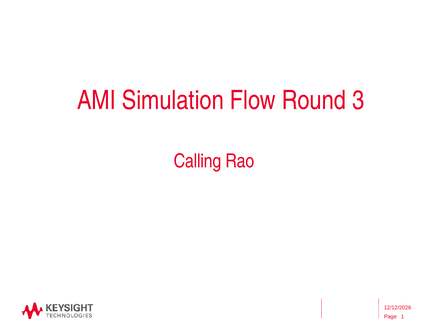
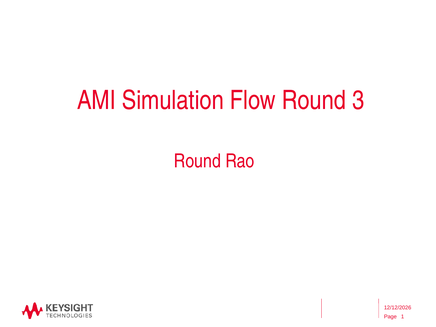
Calling: Calling -> Round (197, 161)
